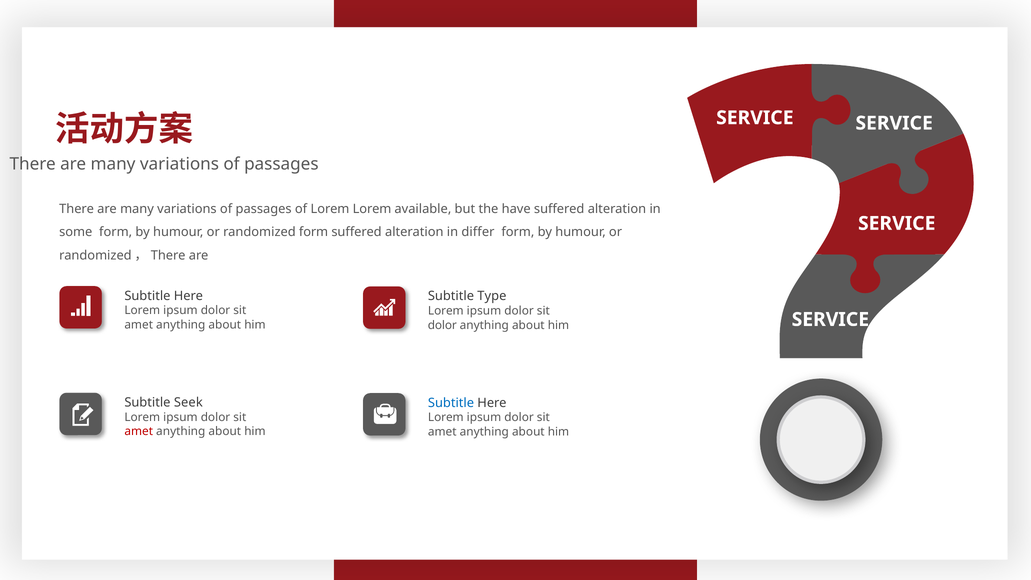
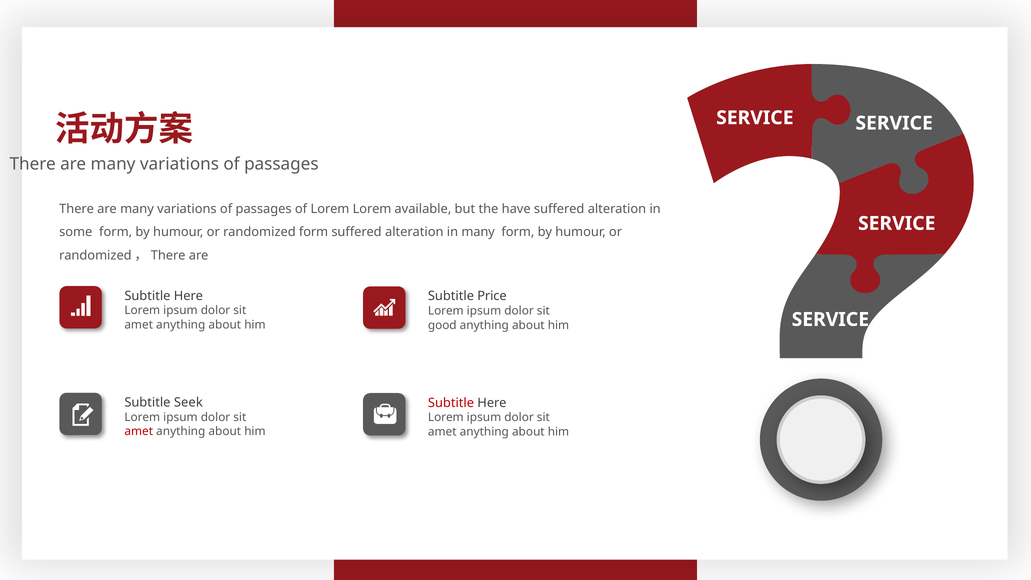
in differ: differ -> many (478, 232)
Type: Type -> Price (492, 296)
dolor: dolor -> good (442, 325)
Subtitle colour: blue -> red (451, 403)
